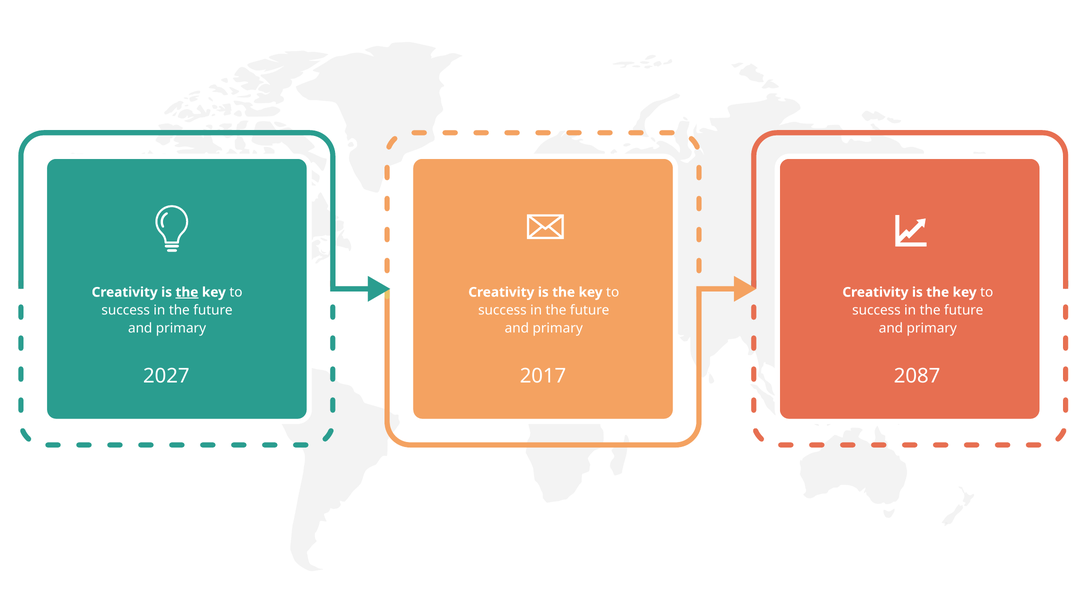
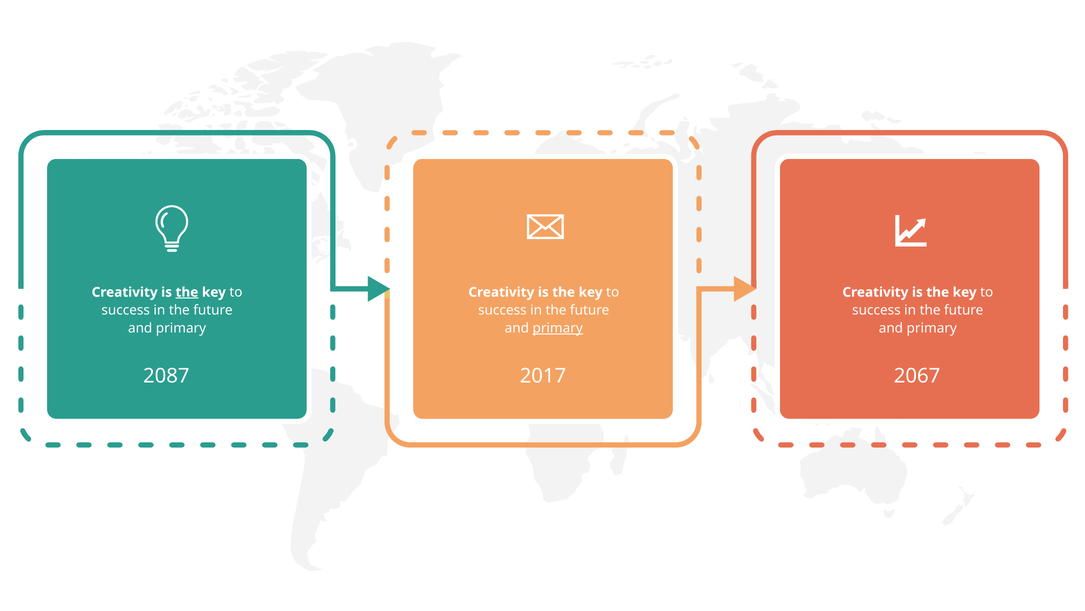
primary underline: none -> present (558, 328)
2027: 2027 -> 2087 (166, 376)
2087: 2087 -> 2067 (917, 376)
